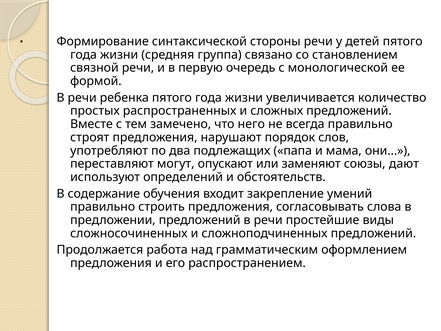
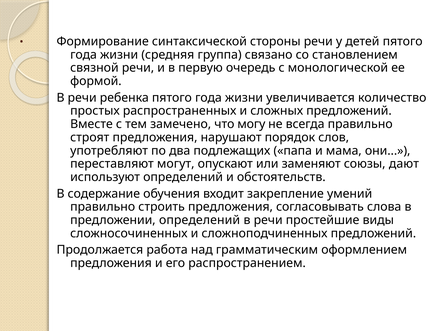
него: него -> могу (251, 124)
предложении предложений: предложений -> определений (200, 220)
